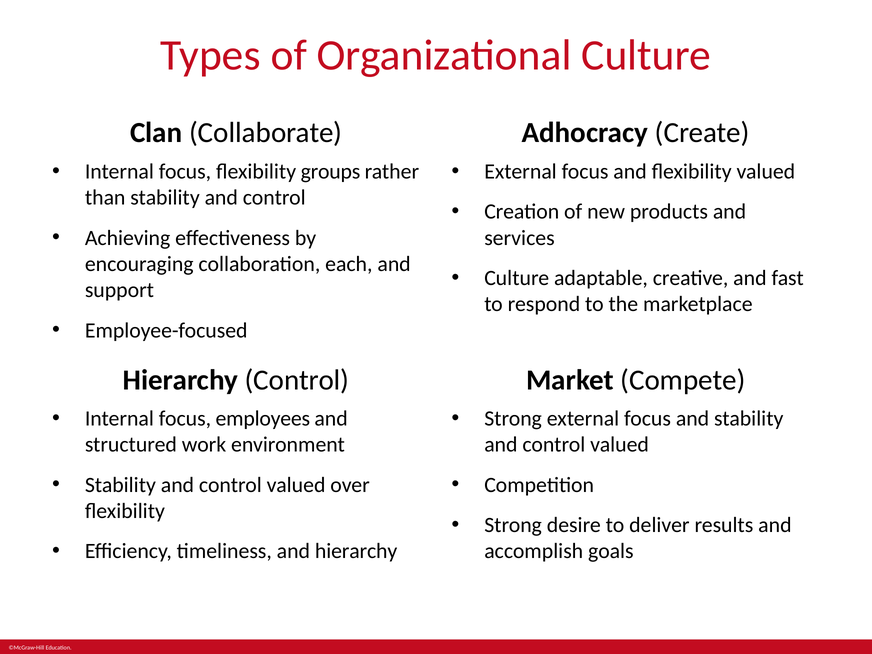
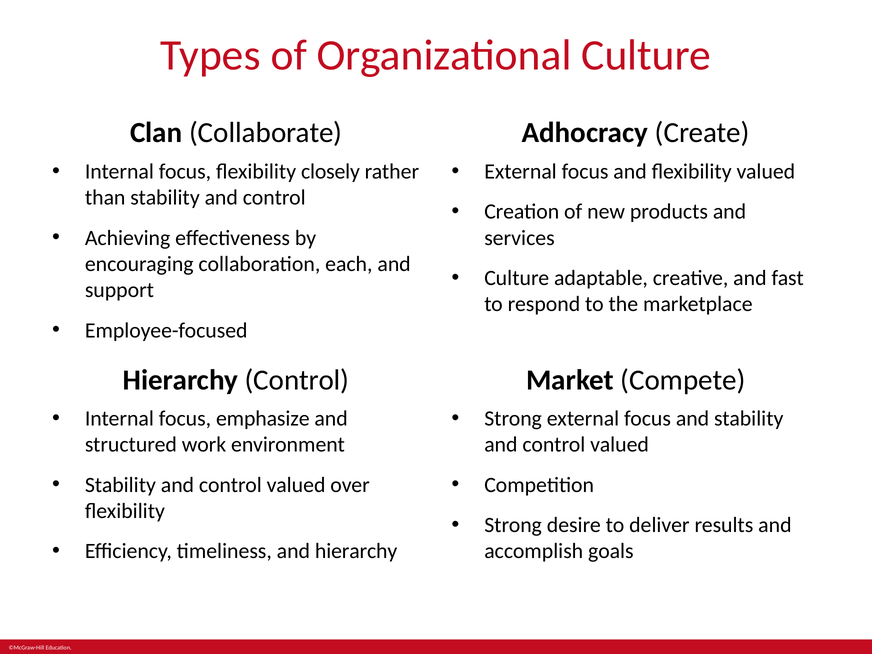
groups: groups -> closely (330, 171)
employees: employees -> emphasize (263, 419)
